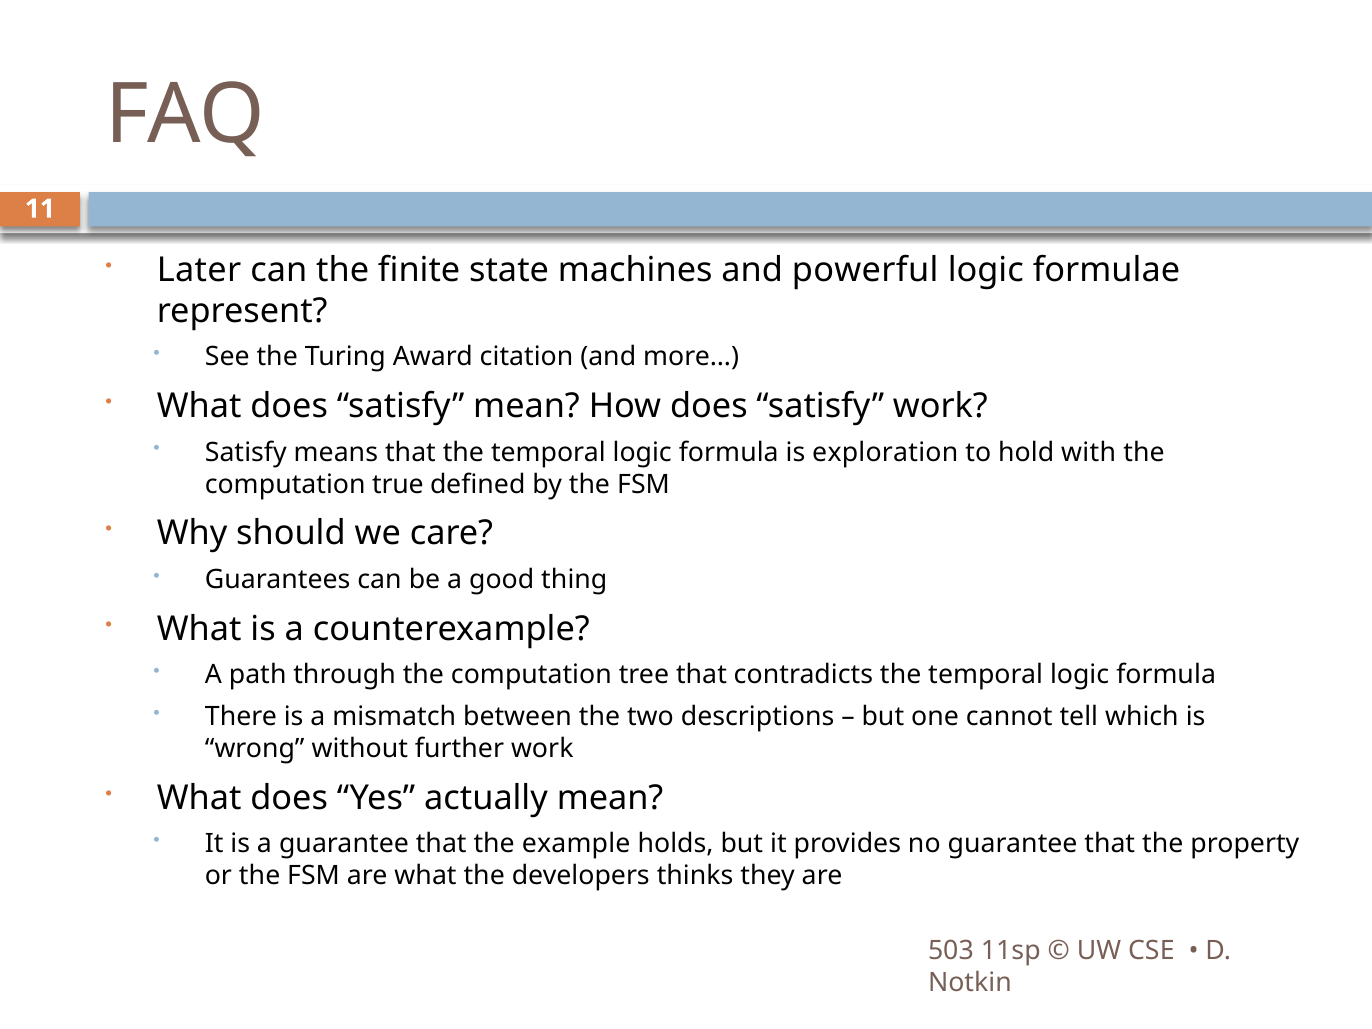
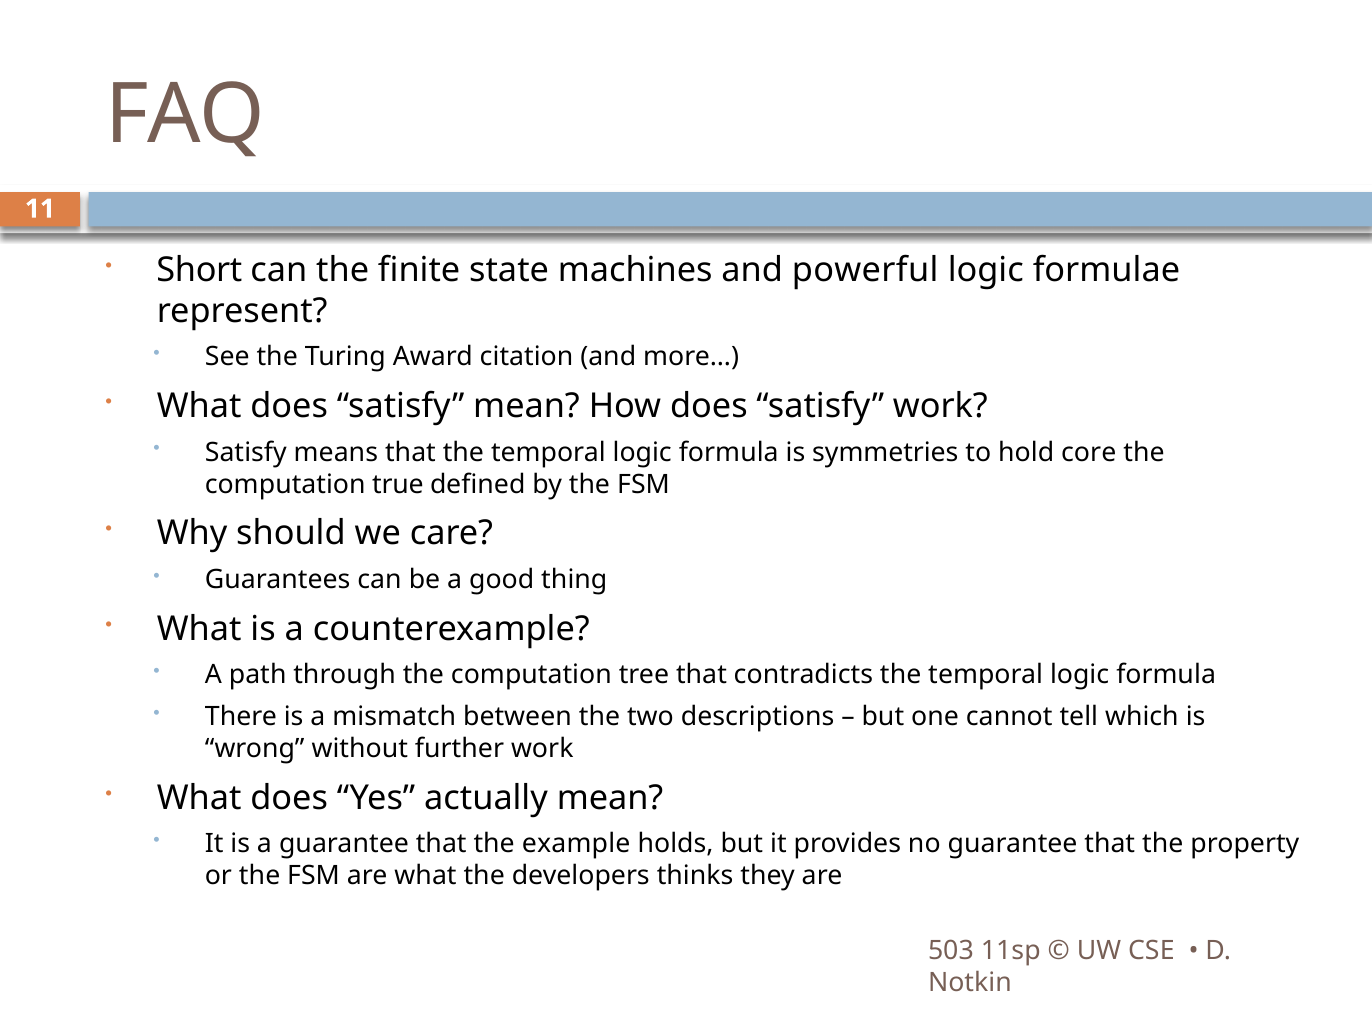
Later: Later -> Short (199, 270)
exploration: exploration -> symmetries (885, 452)
with: with -> core (1089, 452)
